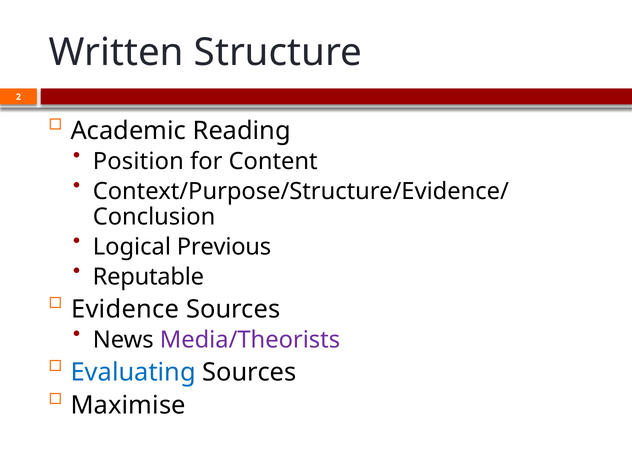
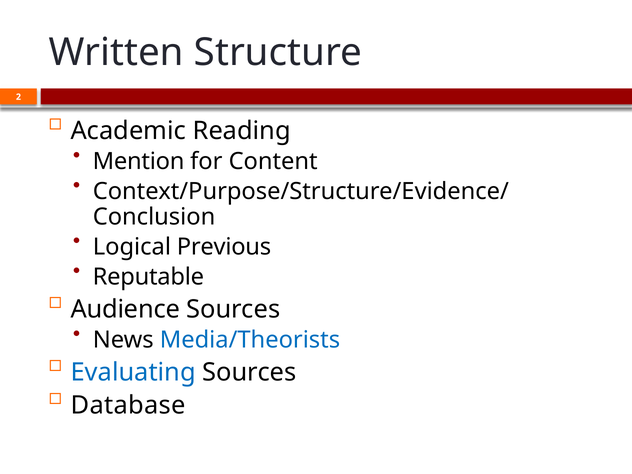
Position: Position -> Mention (139, 161)
Evidence: Evidence -> Audience (125, 309)
Media/Theorists colour: purple -> blue (250, 340)
Maximise: Maximise -> Database (128, 405)
